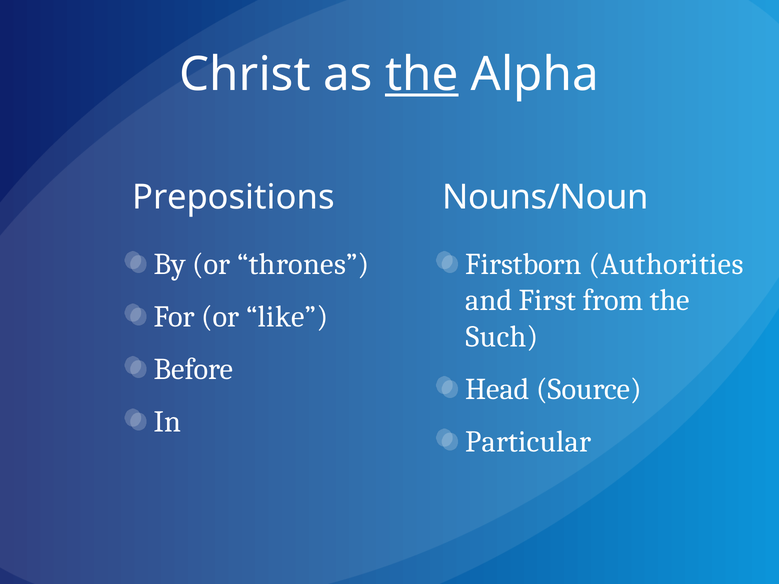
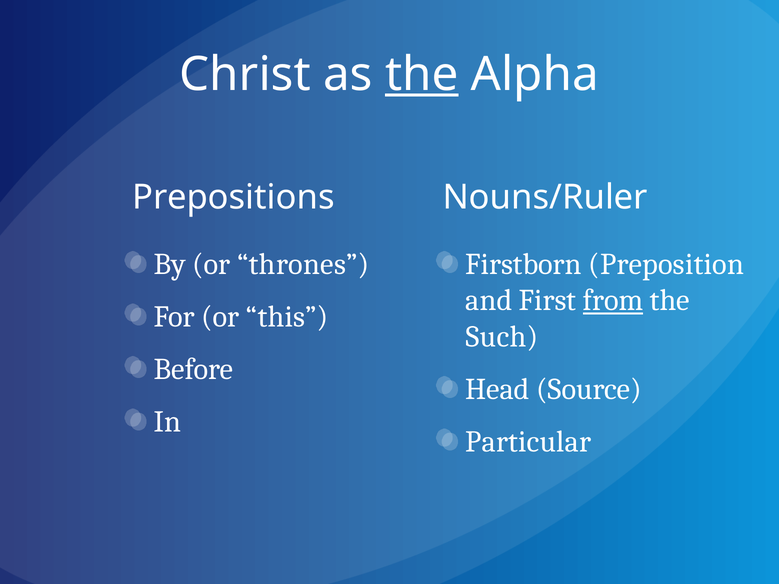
Nouns/Noun: Nouns/Noun -> Nouns/Ruler (545, 197)
Authorities: Authorities -> Preposition (666, 264)
from underline: none -> present (613, 301)
like: like -> this (287, 317)
